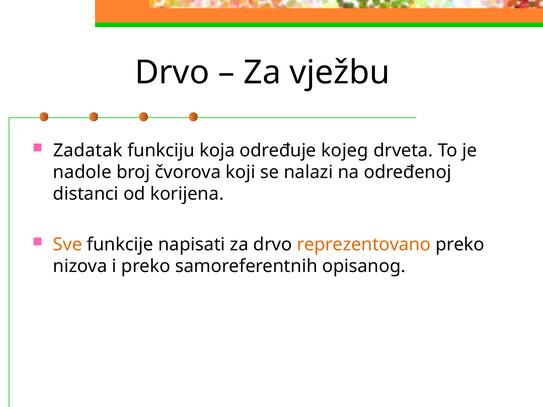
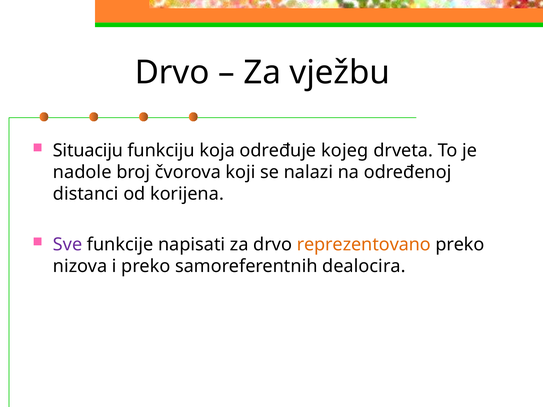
Zadatak: Zadatak -> Situaciju (88, 151)
Sve colour: orange -> purple (68, 245)
opisanog: opisanog -> dealocira (364, 266)
